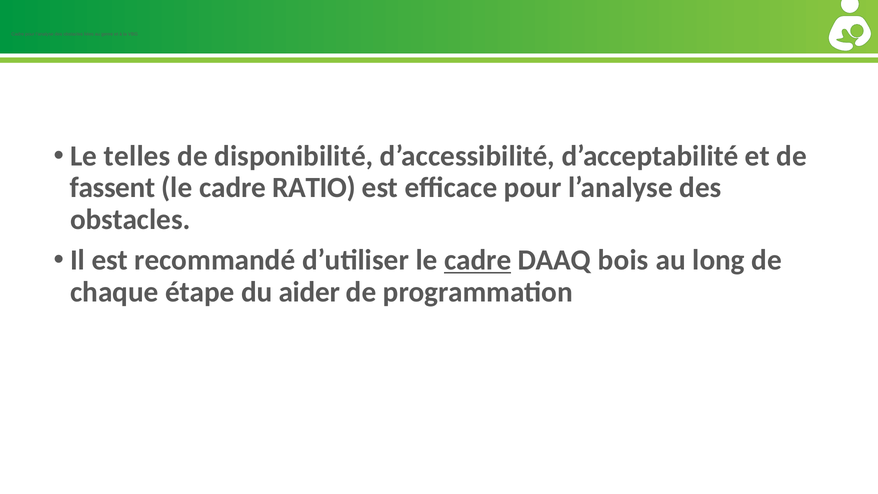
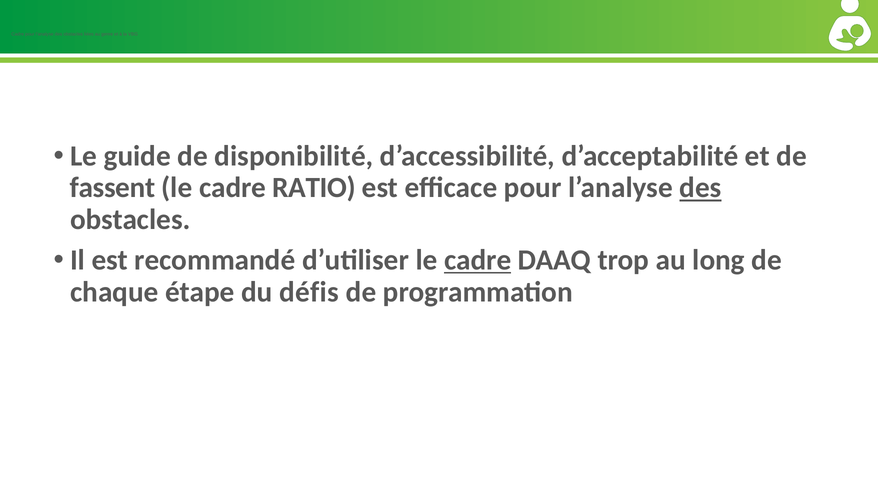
telles: telles -> guide (137, 156)
des underline: none -> present (700, 188)
bois: bois -> trop (623, 260)
aider: aider -> défis (309, 292)
